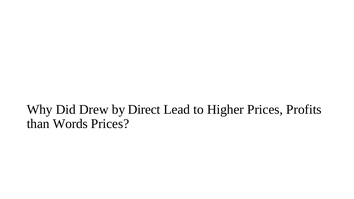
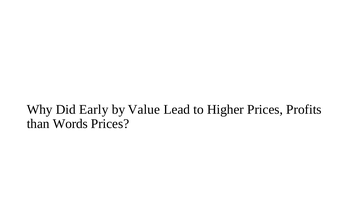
Drew: Drew -> Early (94, 110)
Direct: Direct -> Value (144, 110)
